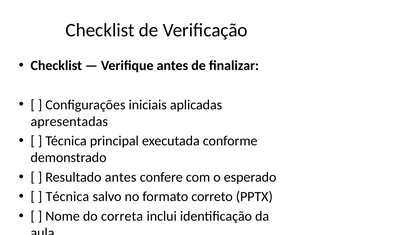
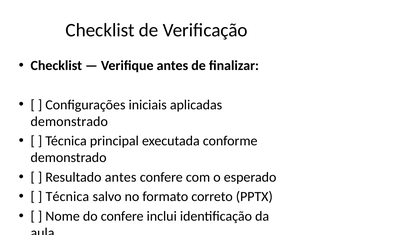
apresentadas: apresentadas -> demonstrado (69, 122)
do correta: correta -> confere (122, 216)
